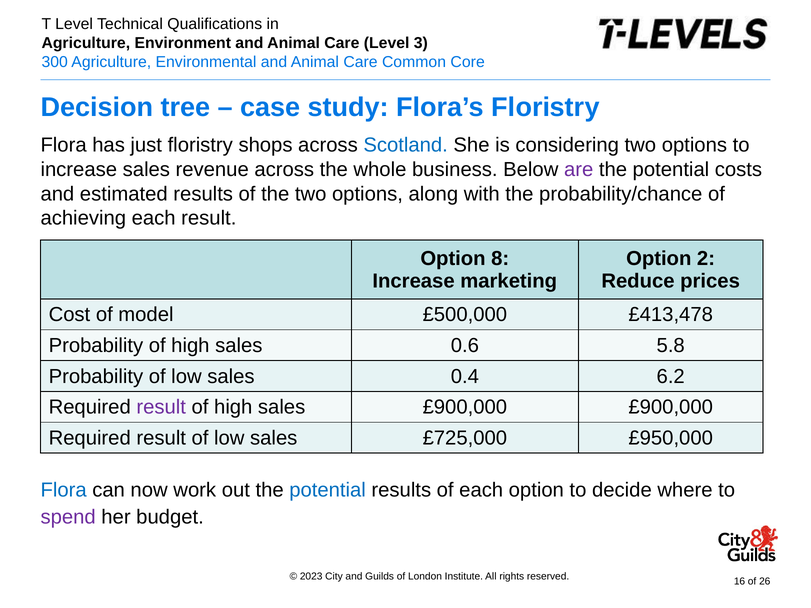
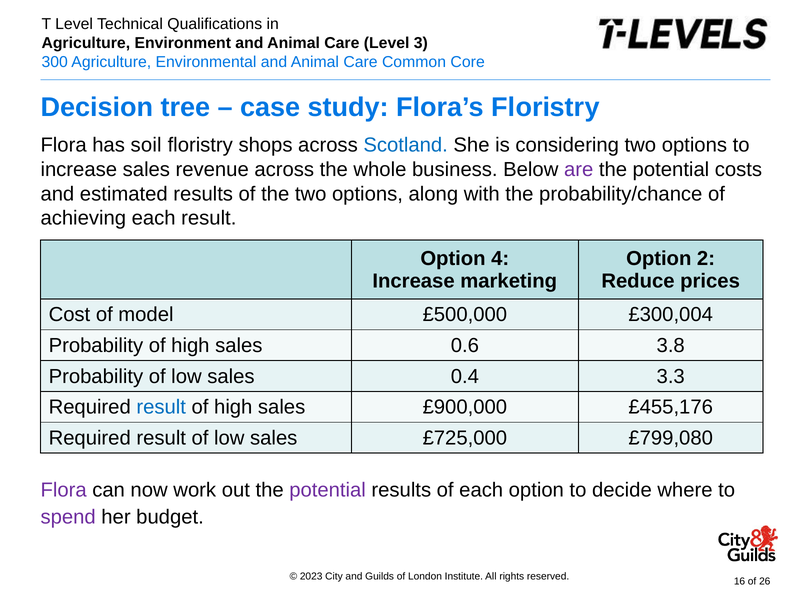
just: just -> soil (146, 145)
8: 8 -> 4 (500, 259)
£413,478: £413,478 -> £300,004 (671, 315)
5.8: 5.8 -> 3.8 (671, 346)
6.2: 6.2 -> 3.3 (671, 376)
result colour: purple -> blue (161, 407)
£900,000 £900,000: £900,000 -> £455,176 (671, 407)
£950,000: £950,000 -> £799,080 (671, 438)
Flora colour: blue -> purple (64, 490)
potential colour: blue -> purple (328, 490)
